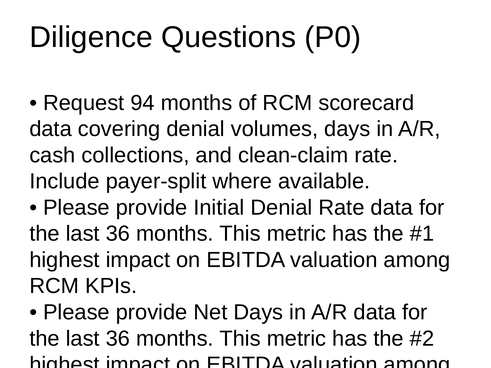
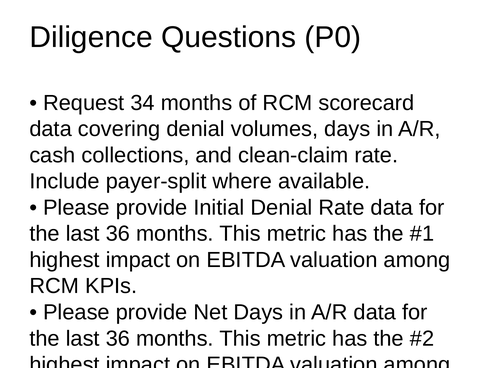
94: 94 -> 34 (143, 103)
